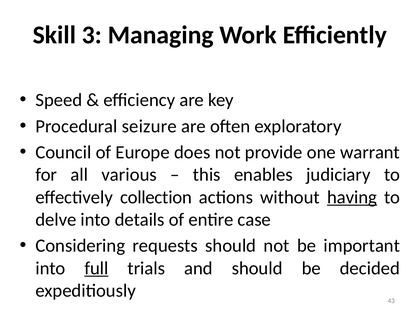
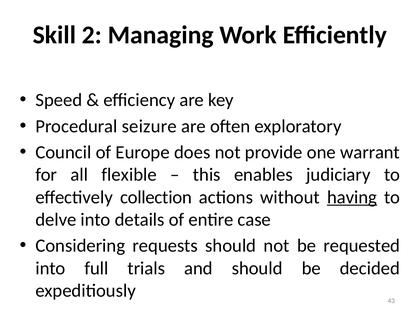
3: 3 -> 2 (92, 35)
various: various -> flexible (129, 175)
important: important -> requested (362, 246)
full underline: present -> none (96, 268)
